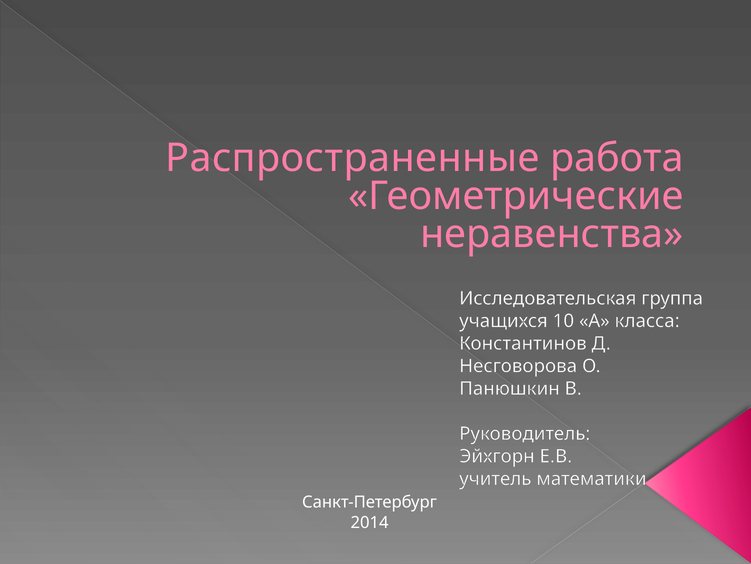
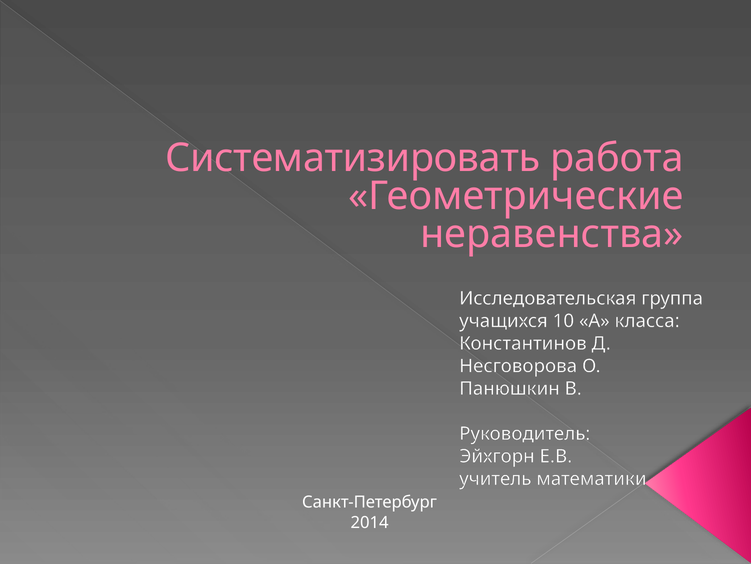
Распространенные: Распространенные -> Систематизировать (353, 158)
